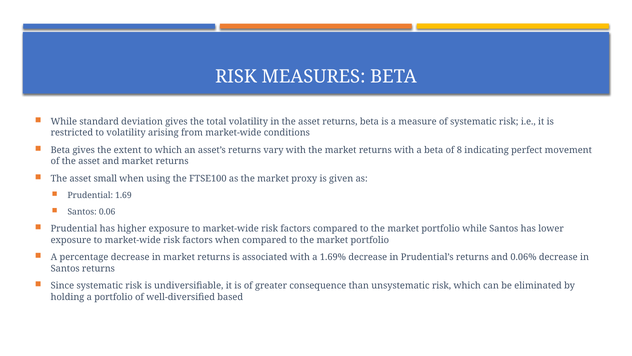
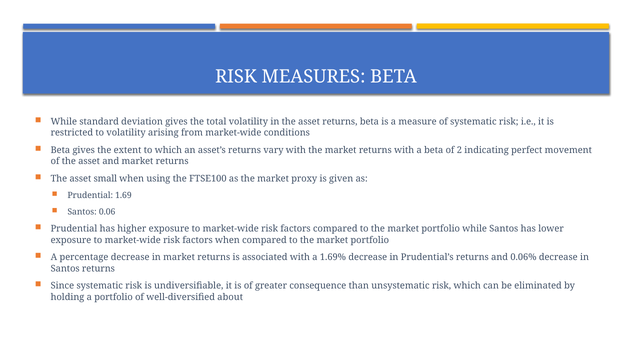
8: 8 -> 2 (459, 150)
based: based -> about (230, 297)
